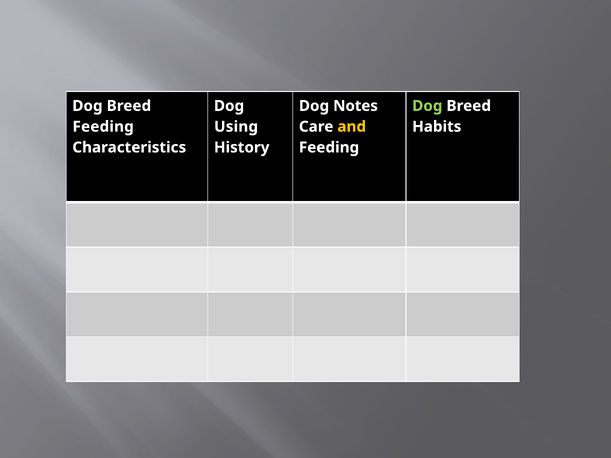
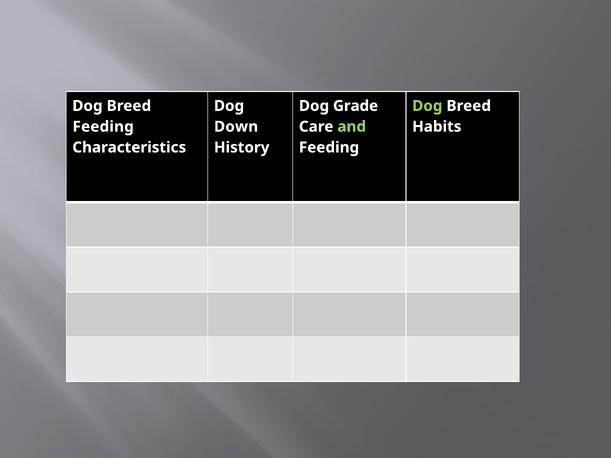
Notes: Notes -> Grade (356, 106)
Using: Using -> Down (236, 127)
and colour: yellow -> light green (352, 127)
